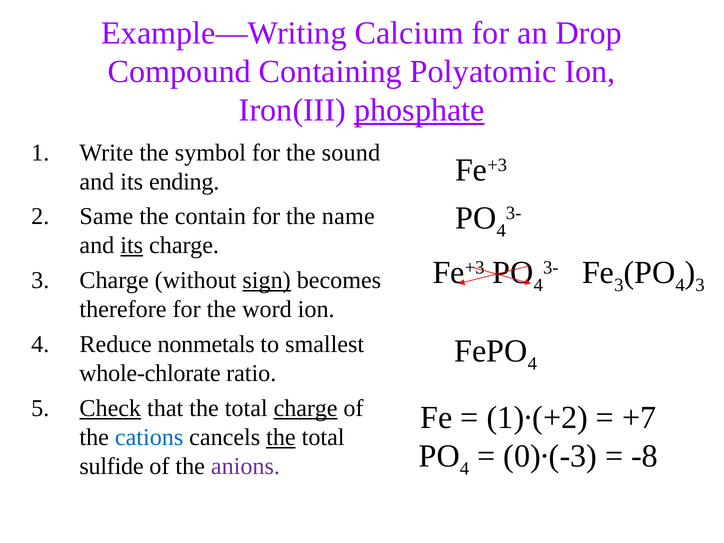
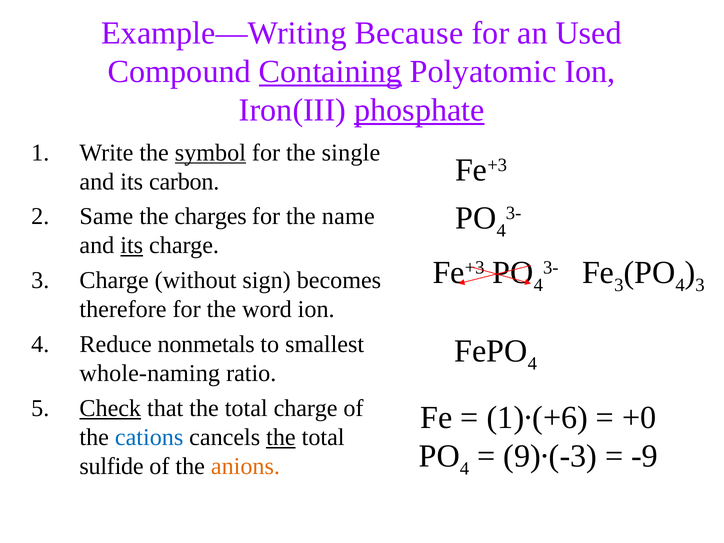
Calcium: Calcium -> Because (409, 33)
Drop: Drop -> Used (589, 33)
Containing underline: none -> present (330, 72)
symbol underline: none -> present (210, 153)
sound: sound -> single (351, 153)
ending: ending -> carbon (184, 182)
contain: contain -> charges (211, 217)
sign underline: present -> none (267, 280)
whole-chlorate: whole-chlorate -> whole-naming (150, 373)
charge underline: present -> none (306, 408)
1)∙(+2: 1)∙(+2 -> 1)∙(+6 (537, 417)
+7: +7 -> +0 (639, 417)
0)∙(-3: 0)∙(-3 -> 9)∙(-3 (550, 456)
-8: -8 -> -9 (645, 456)
anions colour: purple -> orange (245, 466)
